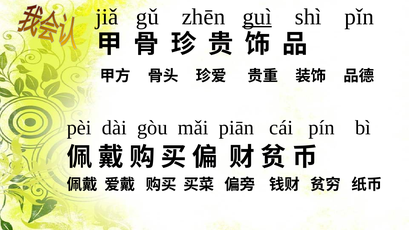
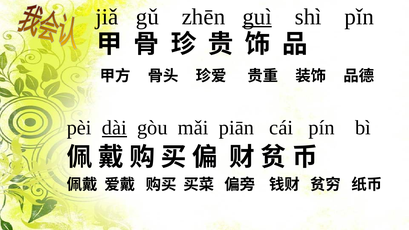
dài underline: none -> present (114, 128)
